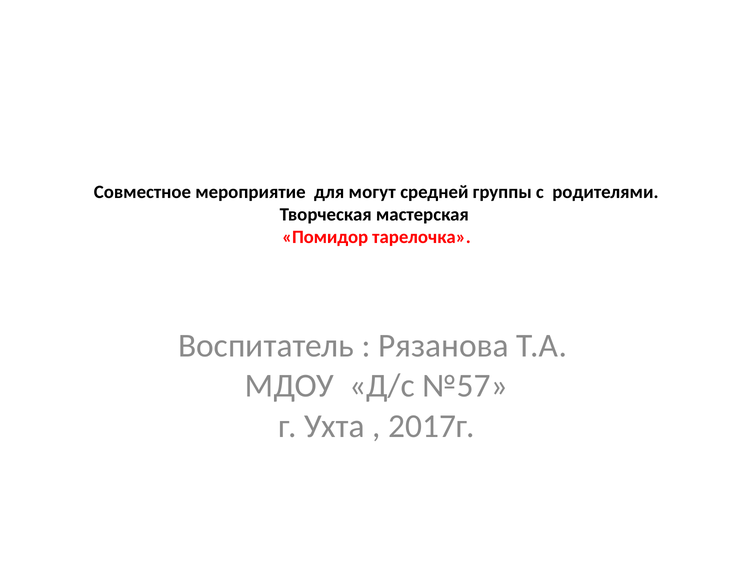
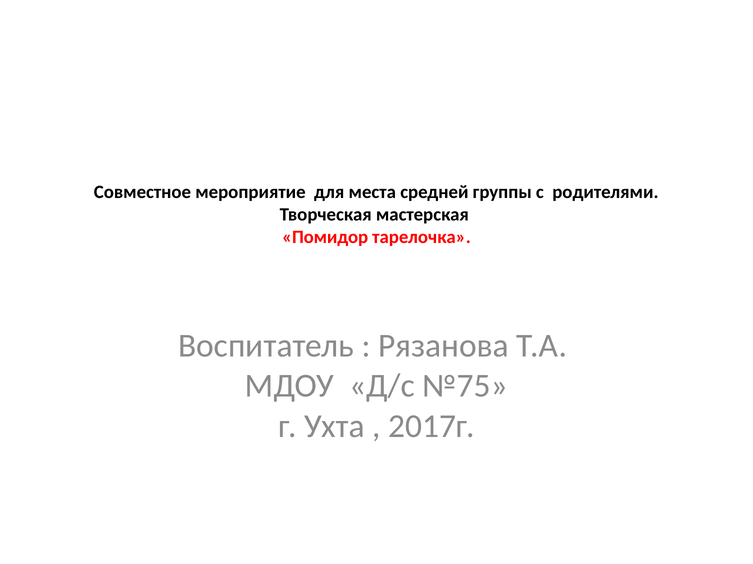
могут: могут -> места (372, 192)
№57: №57 -> №75 (465, 386)
